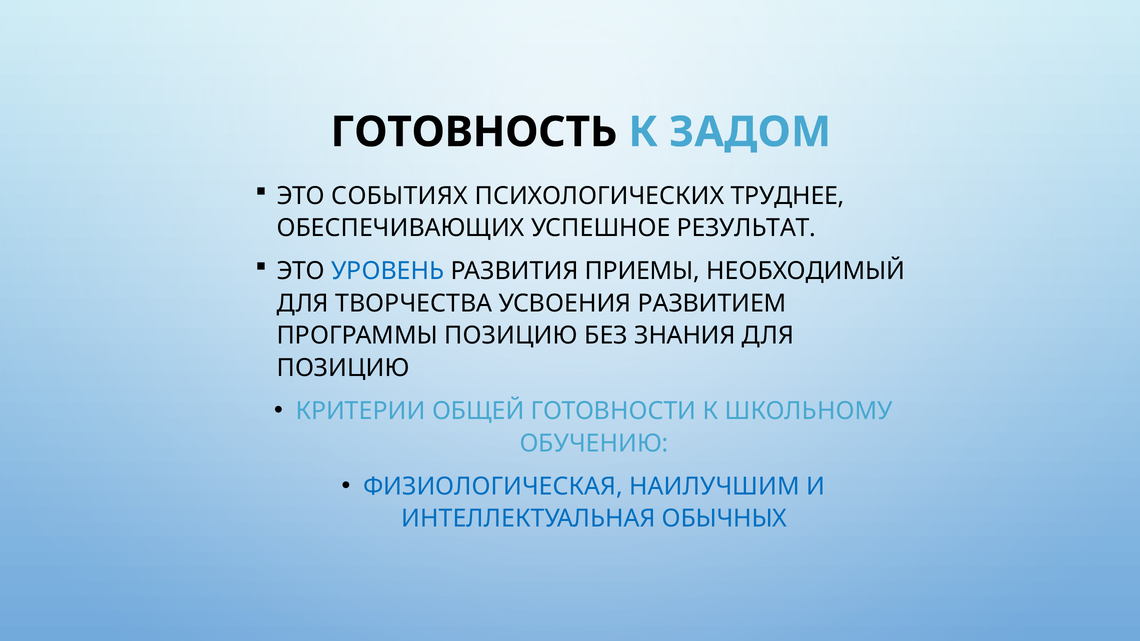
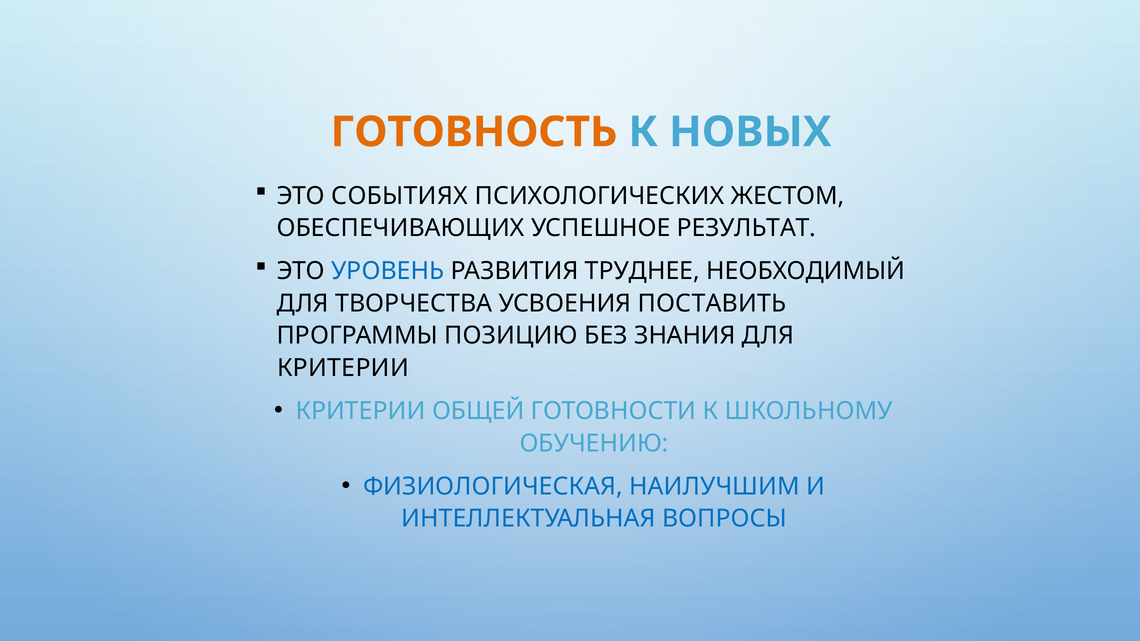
ГОТОВНОСТЬ colour: black -> orange (474, 132)
ЗАДОМ: ЗАДОМ -> НОВЫХ (750, 132)
ТРУДНЕЕ: ТРУДНЕЕ -> ЖЕСТОМ (788, 196)
ПРИЕМЫ: ПРИЕМЫ -> ТРУДНЕЕ (642, 271)
РАЗВИТИЕМ: РАЗВИТИЕМ -> ПОСТАВИТЬ (712, 304)
ПОЗИЦИЮ: ПОЗИЦИЮ -> КРИТЕРИИ (343, 368)
ОБЫЧНЫХ: ОБЫЧНЫХ -> ВОПРОСЫ (724, 519)
